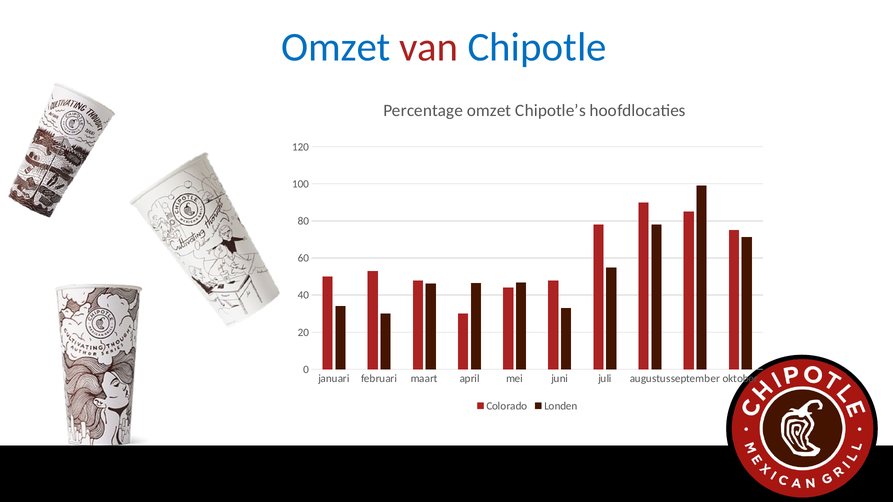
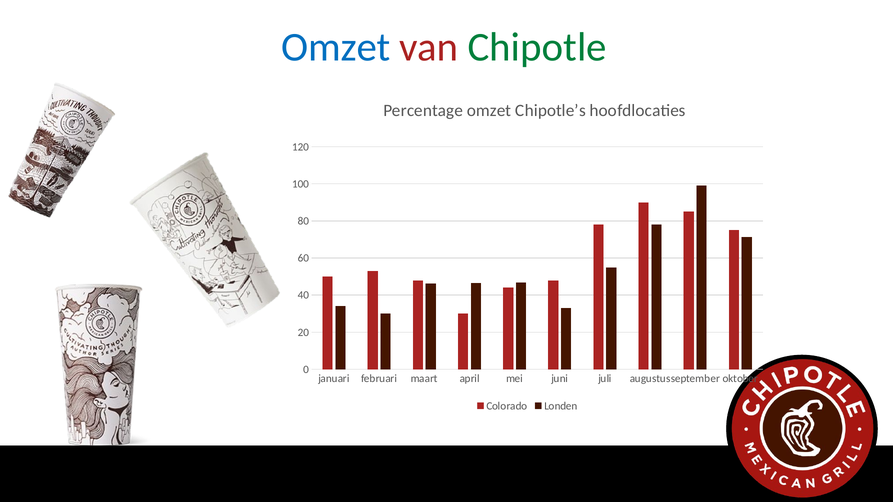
Chipotle colour: blue -> green (537, 47)
